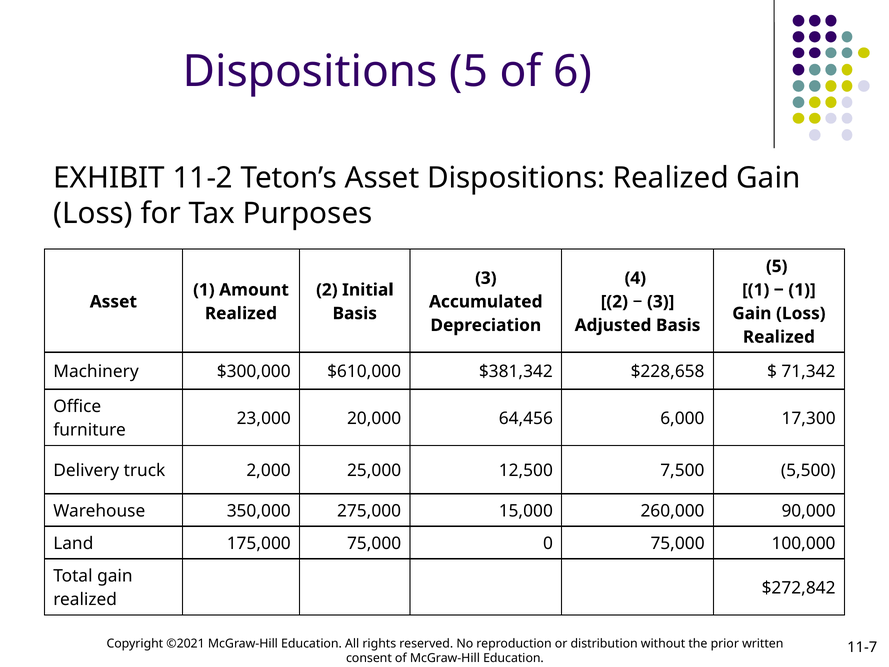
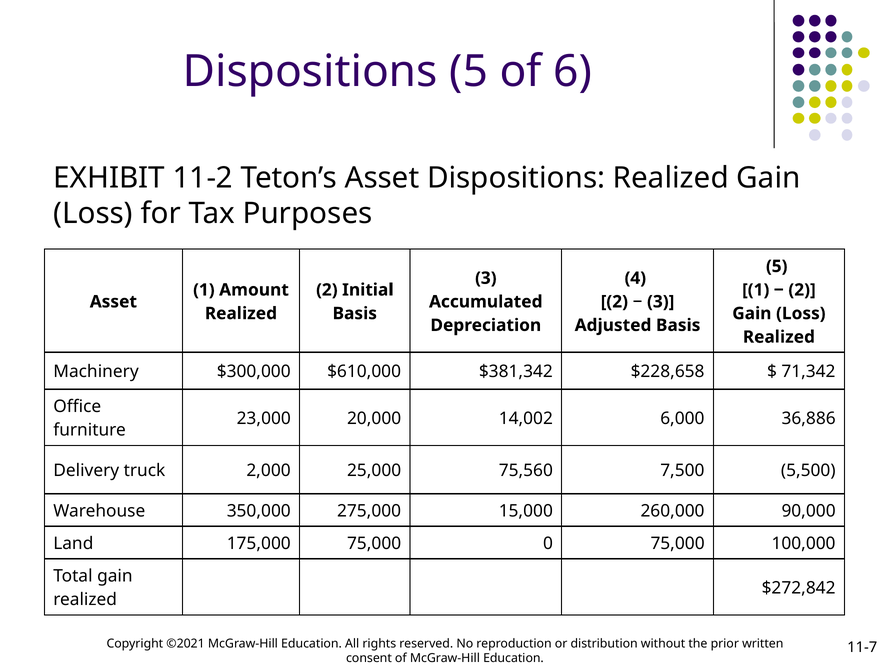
1: 1 -> 2 (802, 290)
64,456: 64,456 -> 14,002 (526, 418)
17,300: 17,300 -> 36,886 (809, 418)
12,500: 12,500 -> 75,560 (526, 470)
